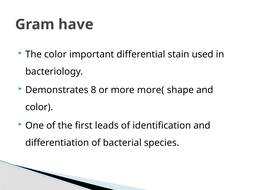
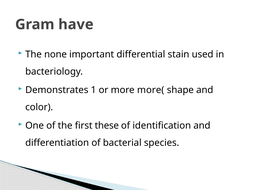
The color: color -> none (56, 54)
8: 8 -> 1 (94, 90)
leads: leads -> these (107, 125)
